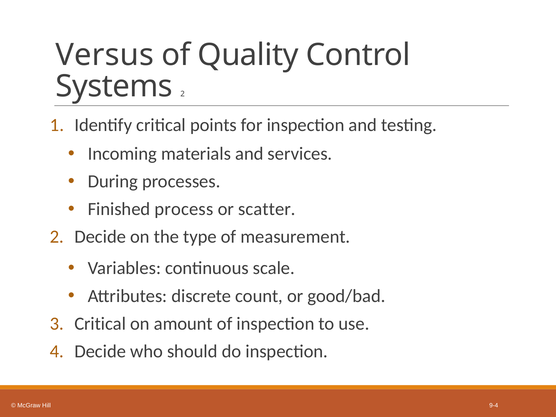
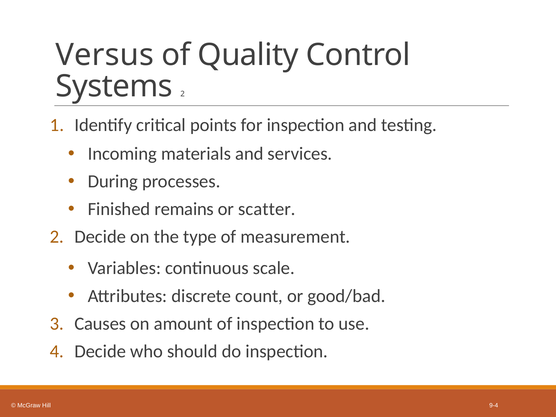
process: process -> remains (184, 209)
Critical: Critical -> Causes (100, 324)
